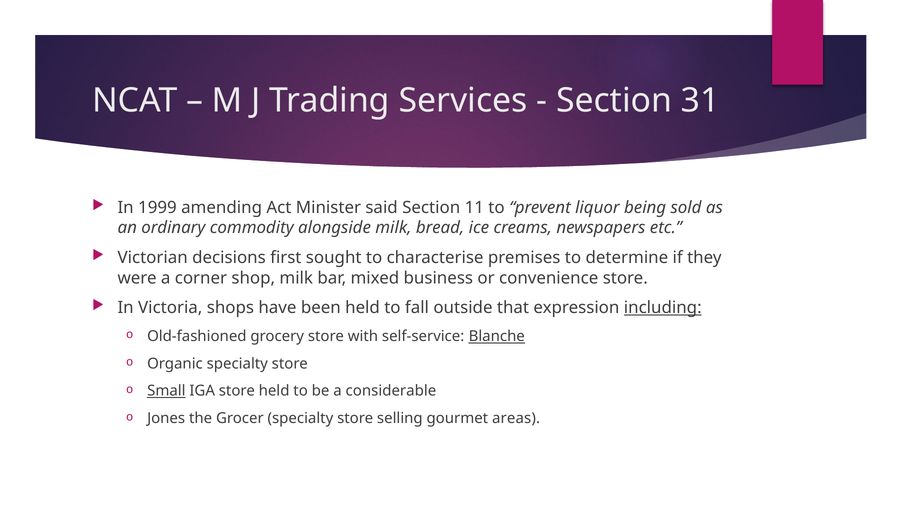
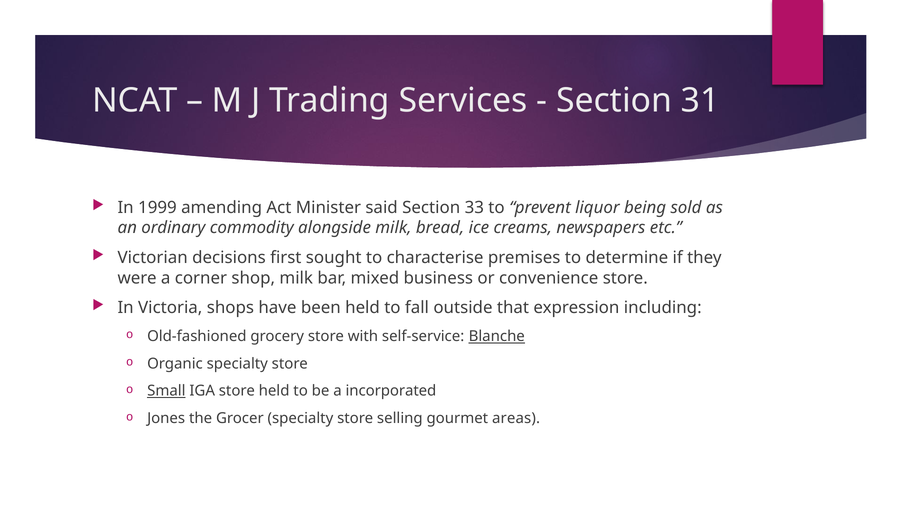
11: 11 -> 33 (474, 207)
including underline: present -> none (663, 307)
considerable: considerable -> incorporated (391, 391)
